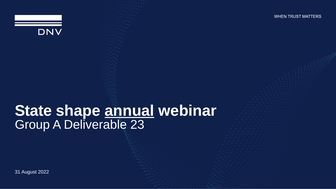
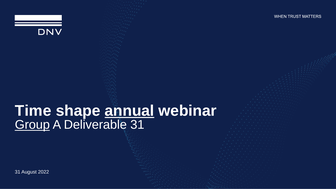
State: State -> Time (33, 111)
Group underline: none -> present (32, 125)
Deliverable 23: 23 -> 31 (137, 125)
